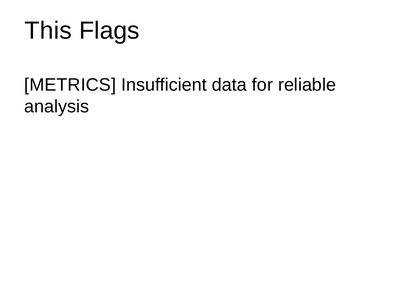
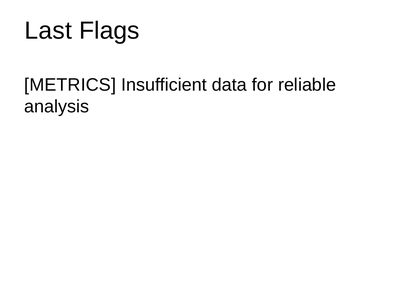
This: This -> Last (48, 31)
